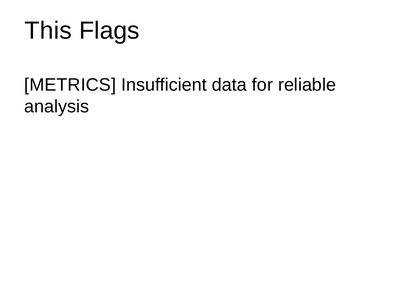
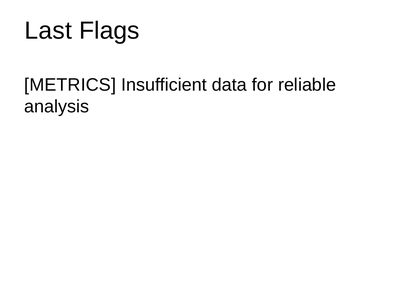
This: This -> Last (48, 31)
